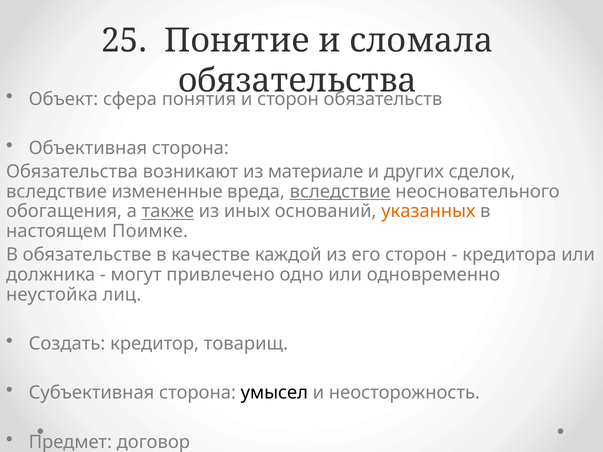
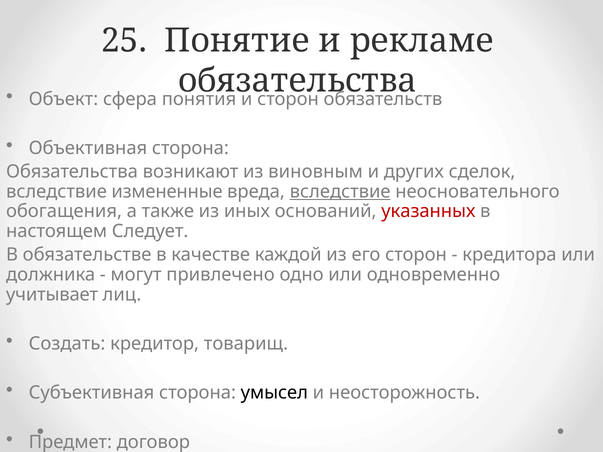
сломала: сломала -> рекламе (422, 41)
материале: материале -> виновным (315, 172)
также underline: present -> none (168, 212)
указанных colour: orange -> red (428, 212)
Поимке: Поимке -> Следует (150, 231)
неустойка: неустойка -> учитывает (52, 295)
